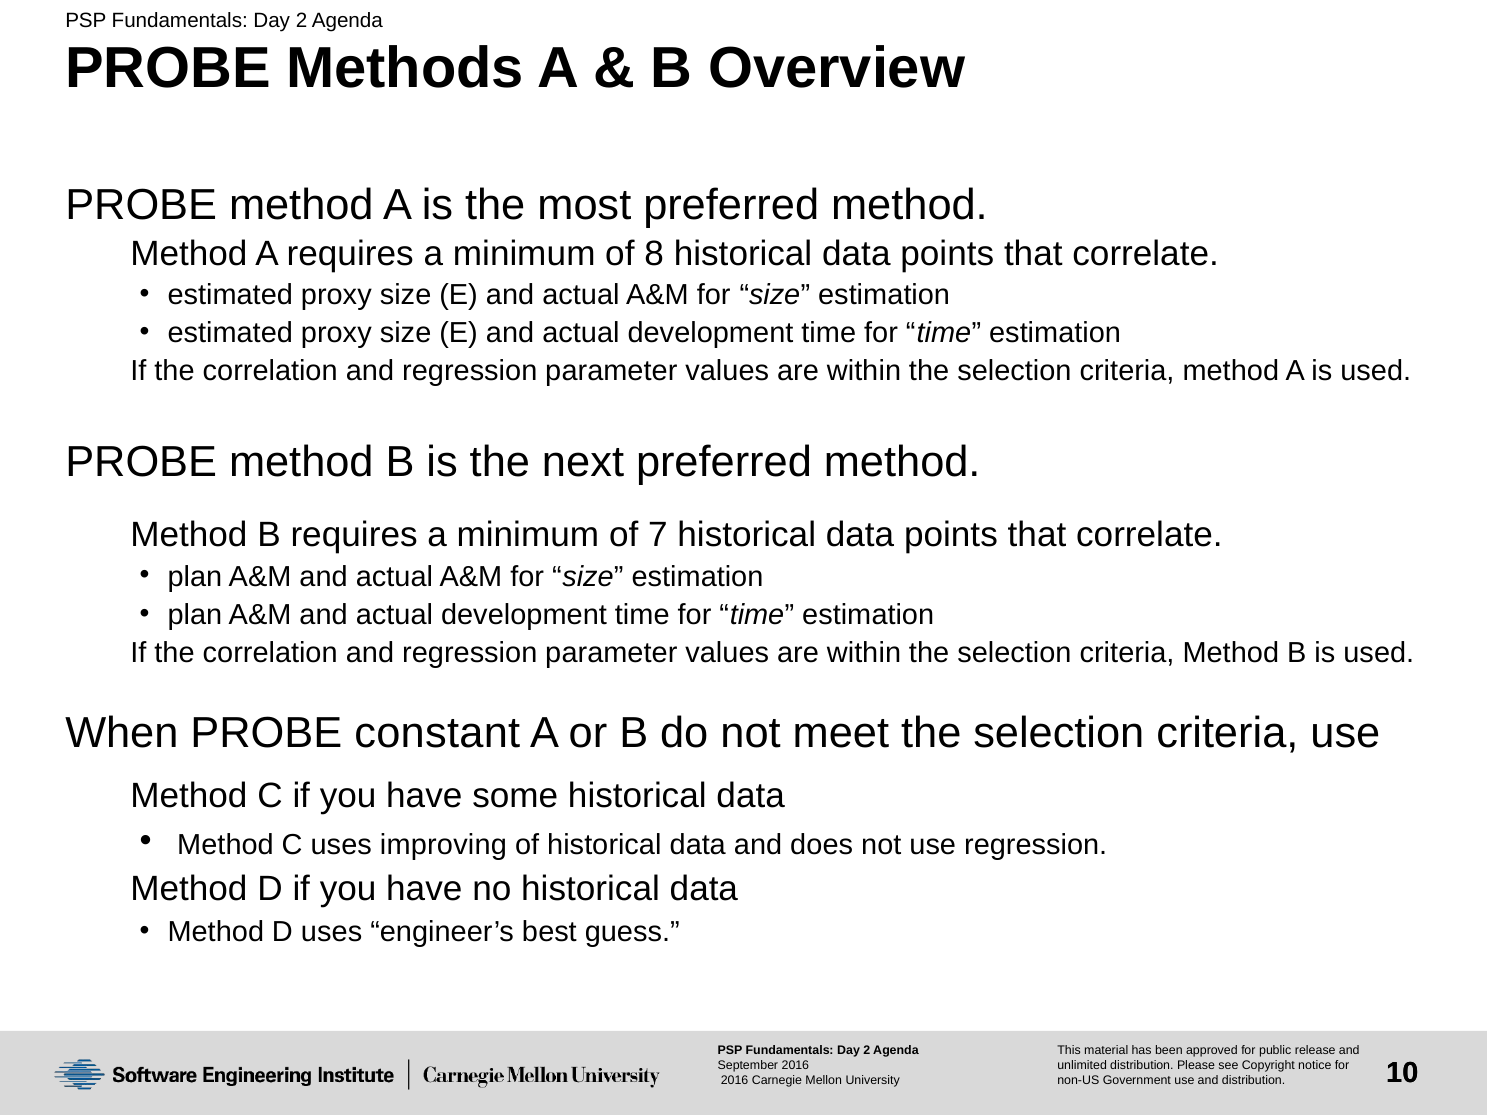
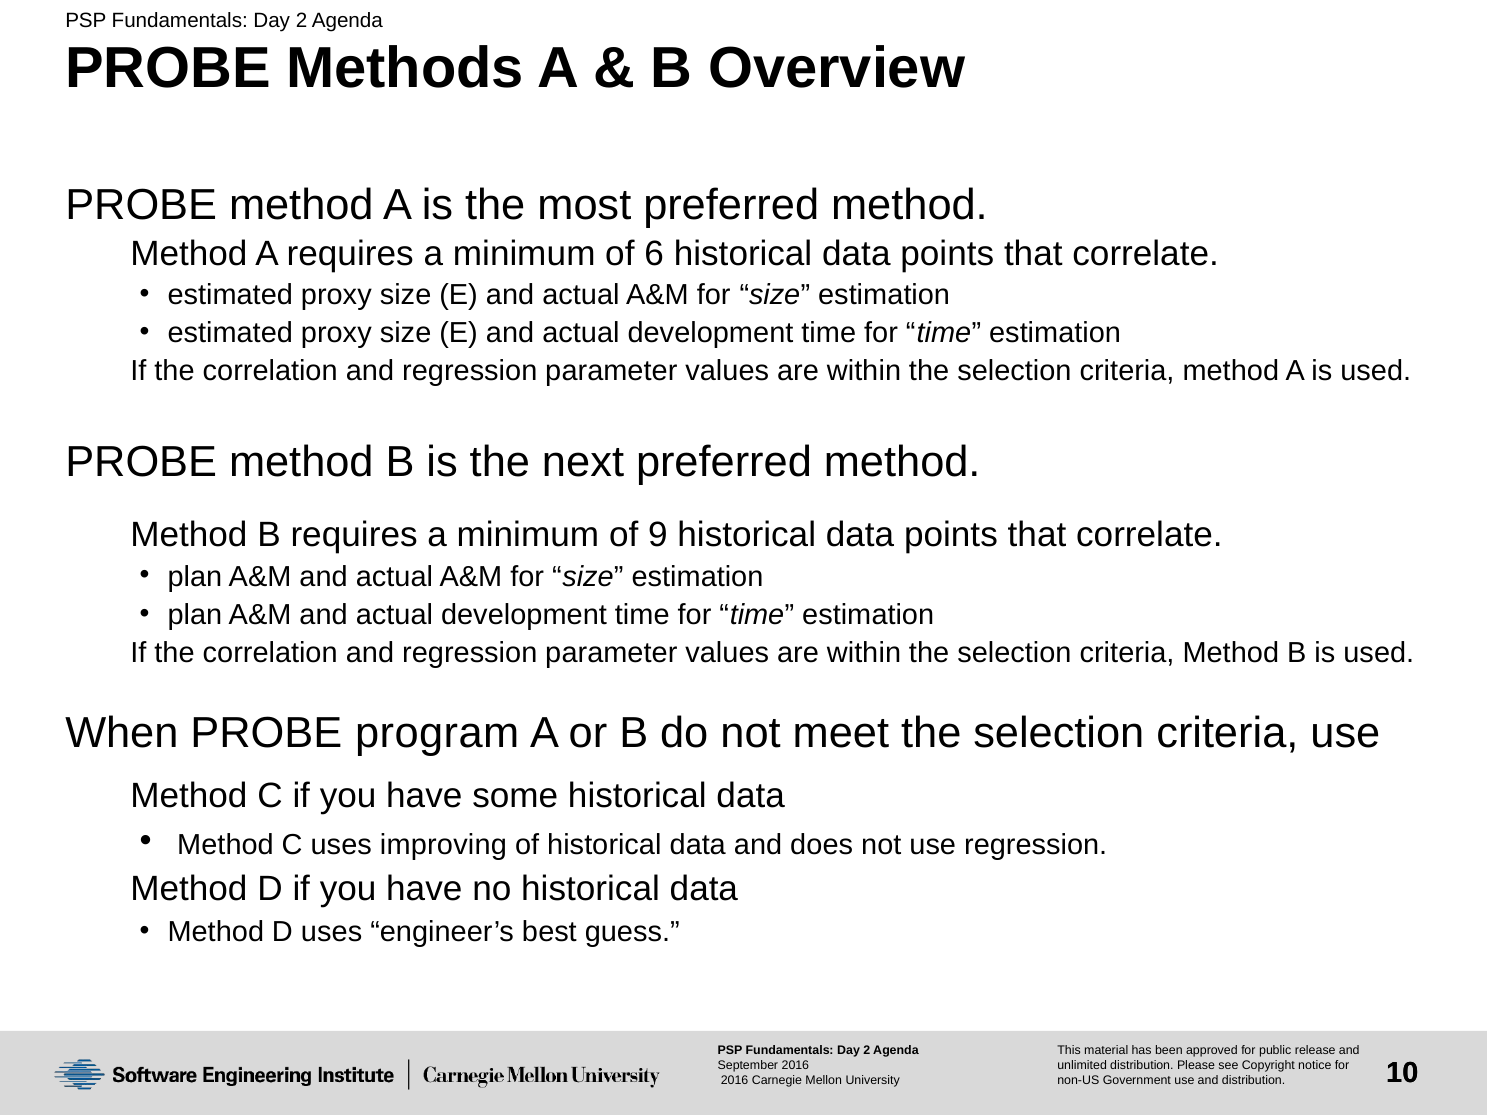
8: 8 -> 6 (654, 254)
7: 7 -> 9 (658, 535)
constant: constant -> program (437, 734)
